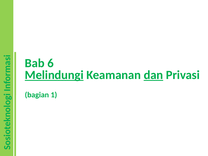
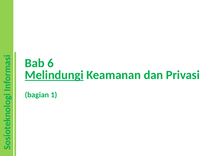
dan underline: present -> none (153, 75)
